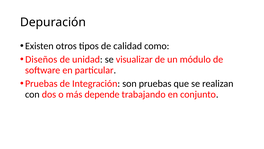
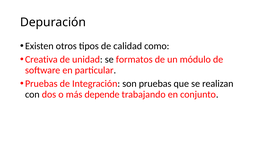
Diseños: Diseños -> Creativa (41, 59)
visualizar: visualizar -> formatos (134, 59)
